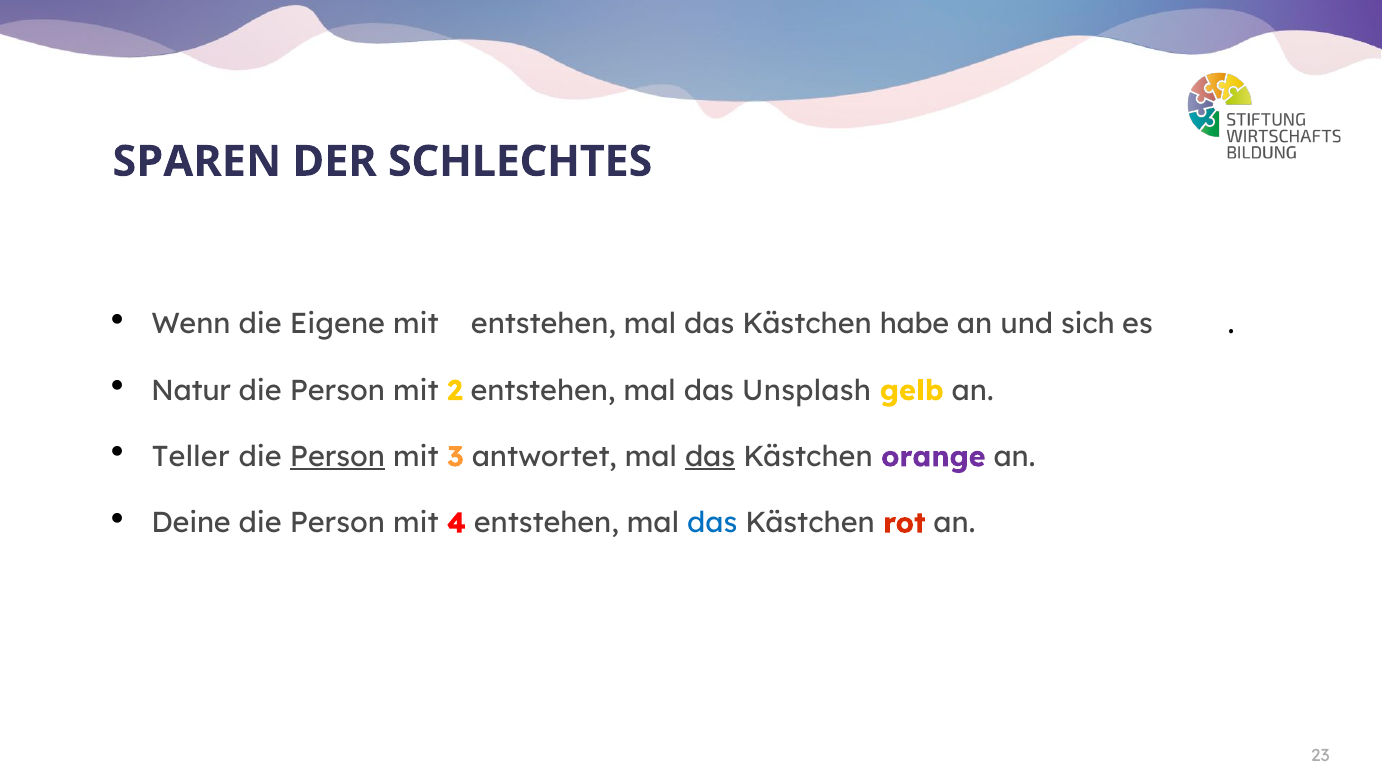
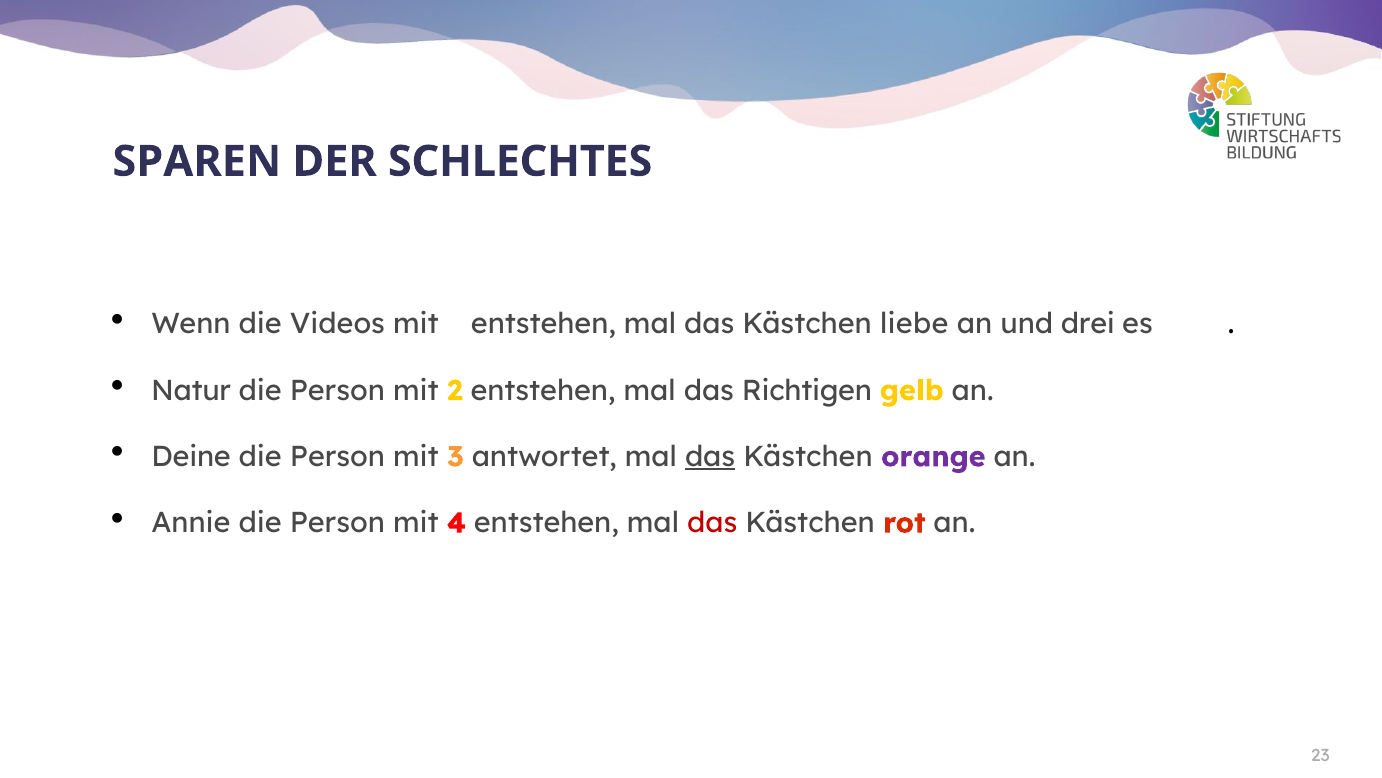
Eigene: Eigene -> Videos (337, 324)
habe: habe -> liebe (914, 324)
sich: sich -> drei (1088, 324)
Unsplash: Unsplash -> Richtigen (807, 390)
Teller: Teller -> Deine (191, 457)
Person underline: present -> none (337, 457)
Deine: Deine -> Annie (191, 523)
das colour: blue -> red (712, 523)
